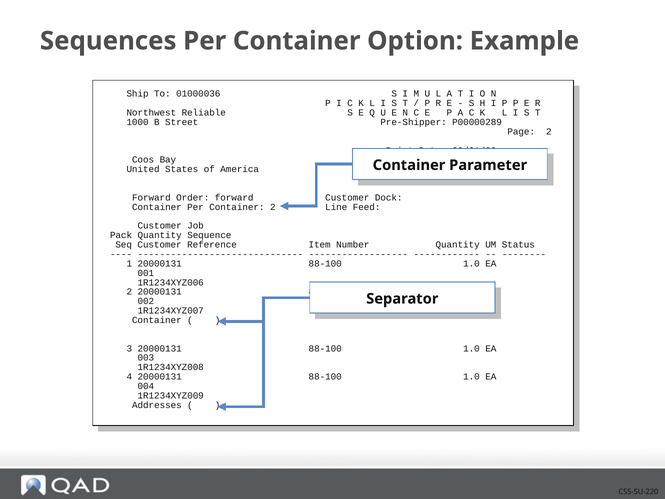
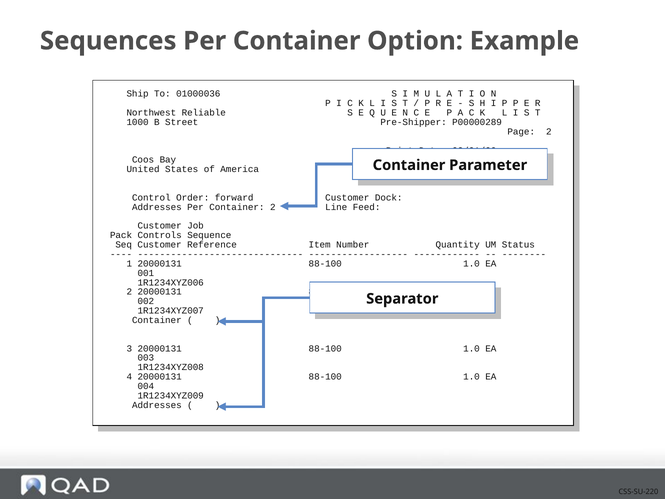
Forward: Forward -> Control (151, 198)
Container: Container -> Addresses (157, 207)
Pack Quantity: Quantity -> Controls (160, 235)
